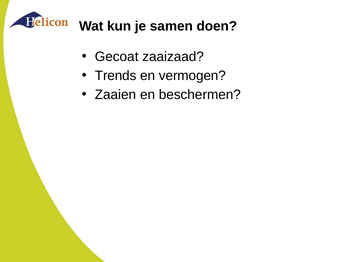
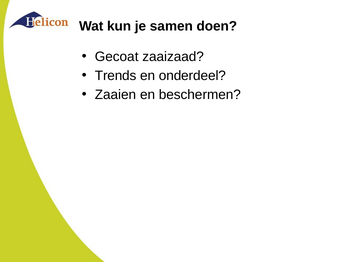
vermogen: vermogen -> onderdeel (192, 76)
